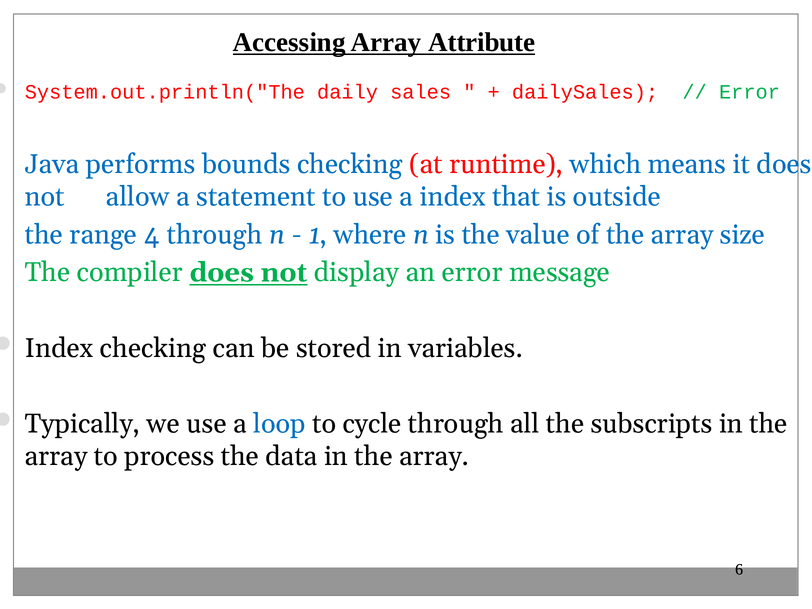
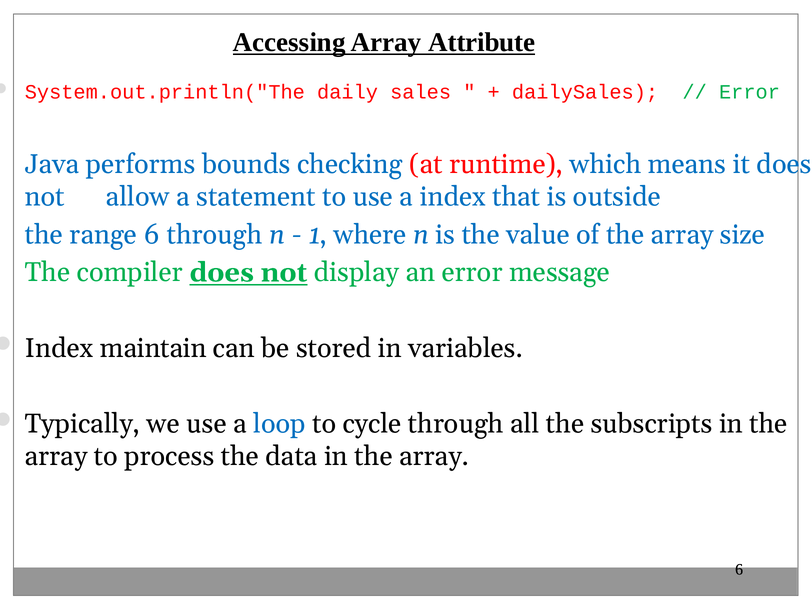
4: 4 -> 6 (152, 235)
Index checking: checking -> maintain (153, 348)
